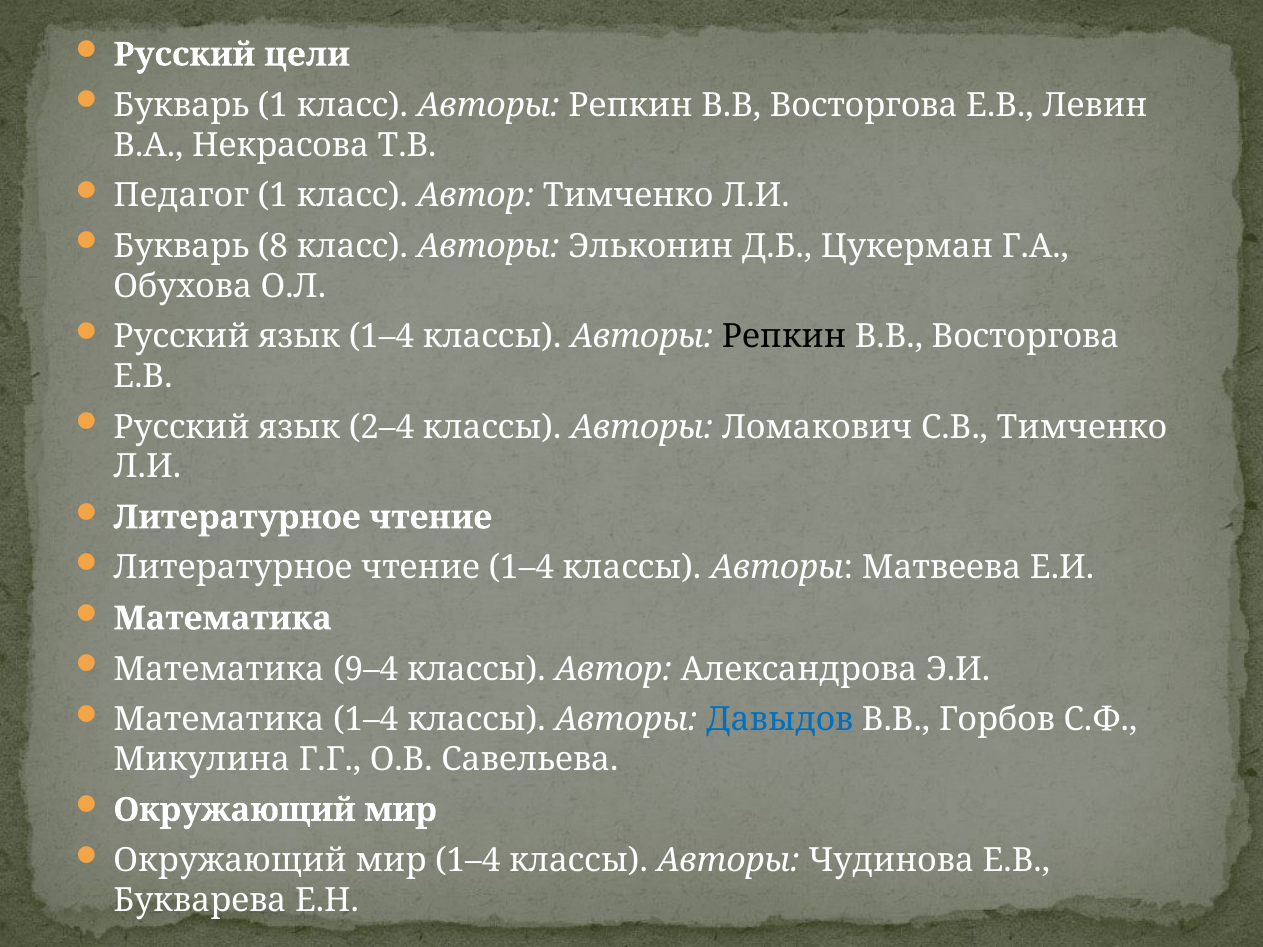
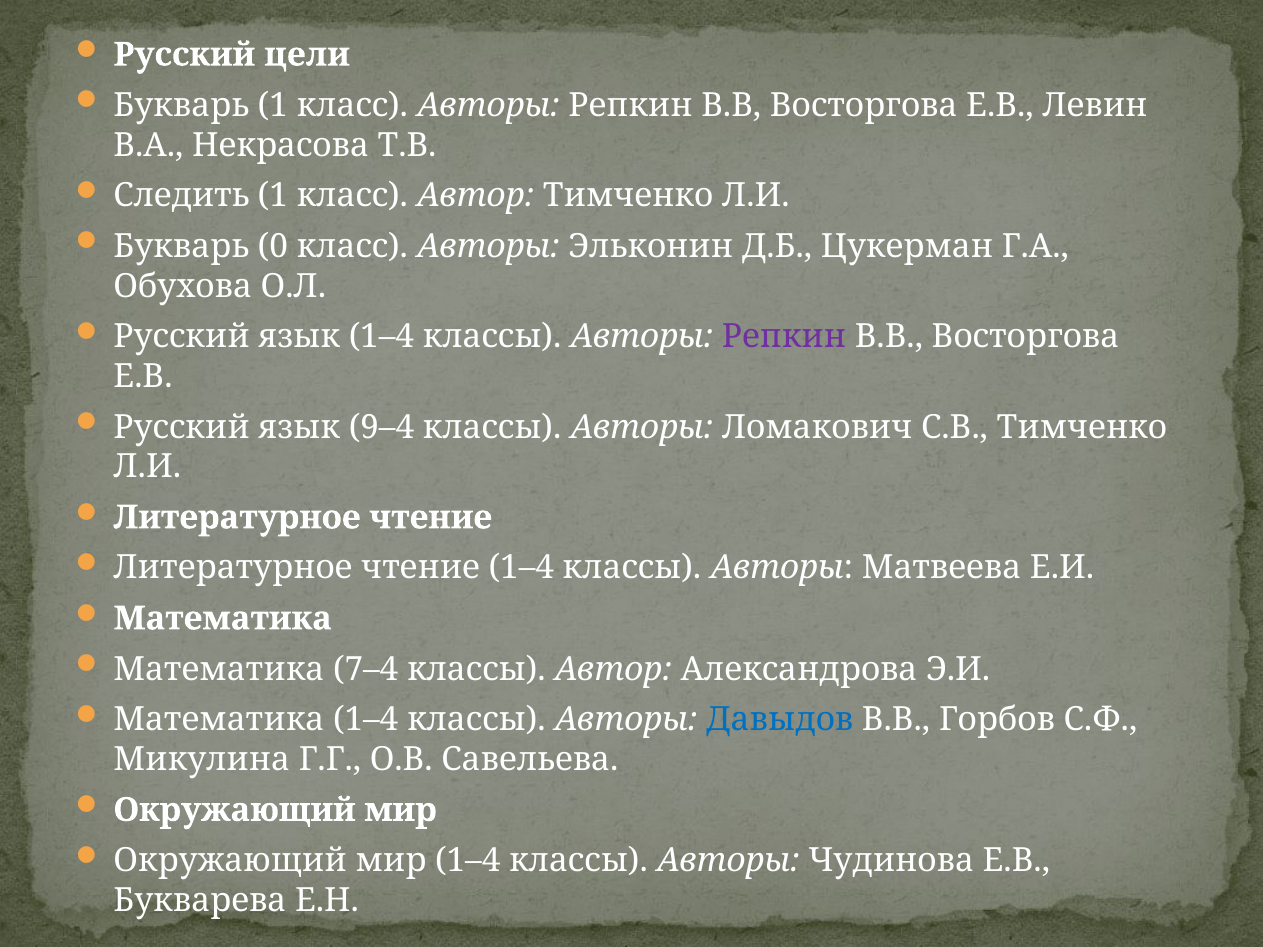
Педагог: Педагог -> Следить (182, 196)
8: 8 -> 0 (273, 246)
Репкин colour: black -> purple (784, 337)
2–4: 2–4 -> 9–4 (381, 427)
9–4: 9–4 -> 7–4 (366, 669)
